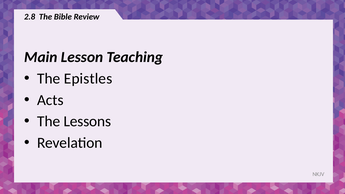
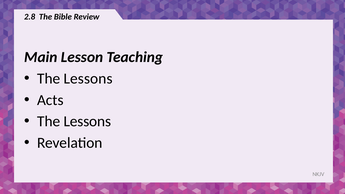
Epistles: Epistles -> Lessons (88, 79)
